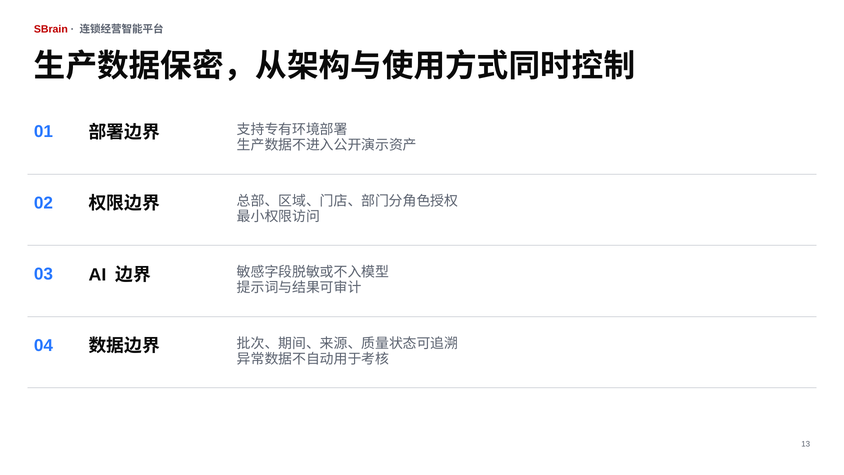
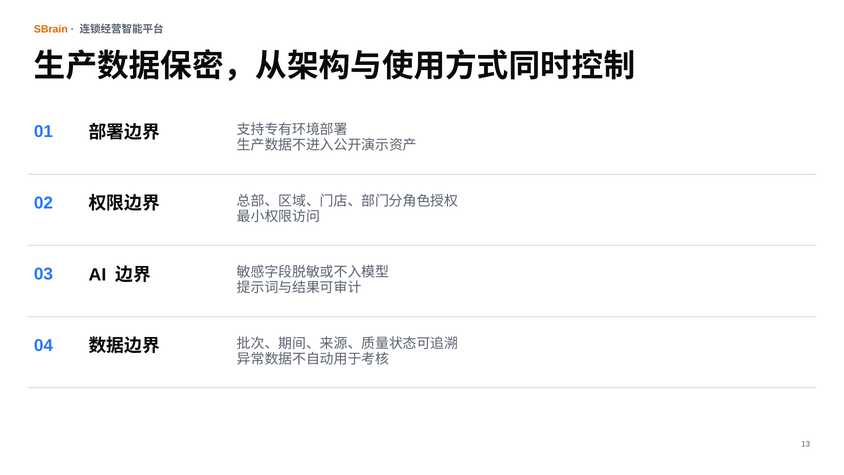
SBrain colour: red -> orange (51, 29)
